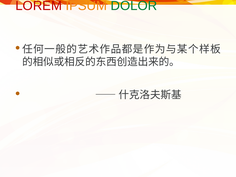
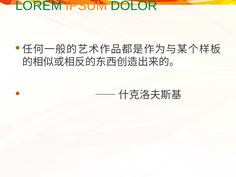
LOREM colour: red -> green (39, 6)
